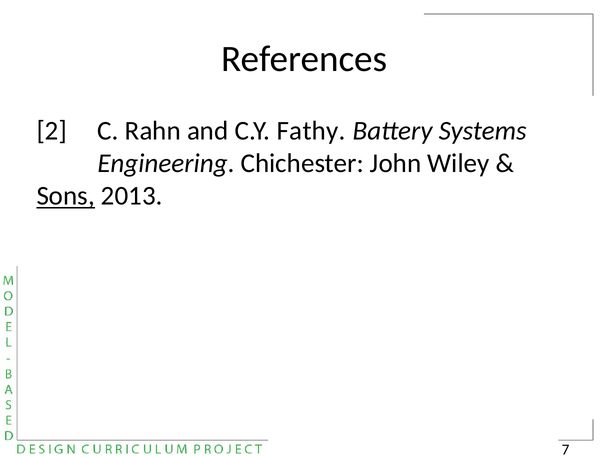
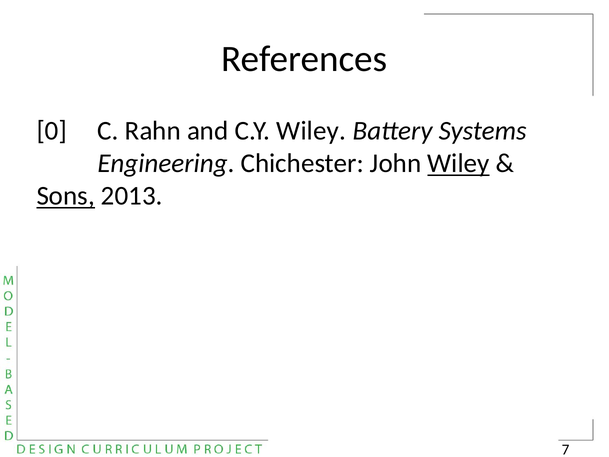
2: 2 -> 0 (52, 131)
C.Y Fathy: Fathy -> Wiley (311, 131)
Wiley underline: none -> present (458, 163)
